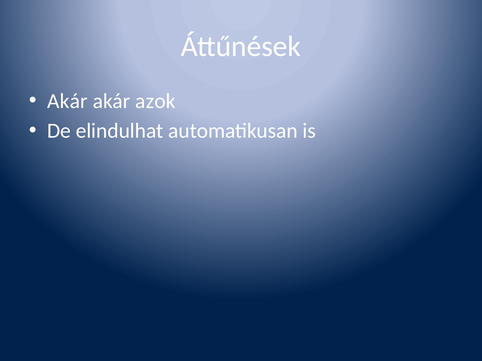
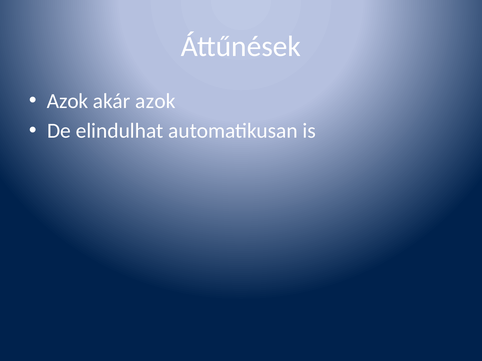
Akár: Akár -> Azok (68, 101)
